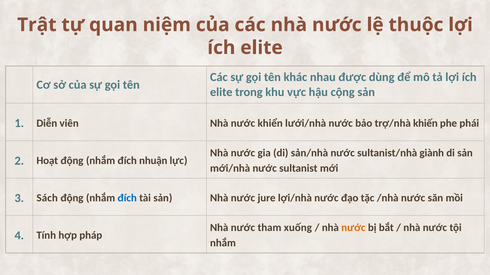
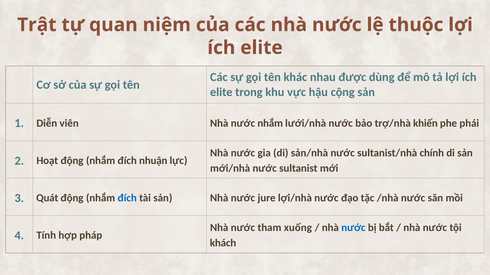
nước khiển: khiển -> nhắm (270, 123)
giành: giành -> chính (432, 153)
Sách: Sách -> Quát (47, 198)
nước colour: orange -> blue (353, 228)
nhắm: nhắm -> khách (223, 244)
